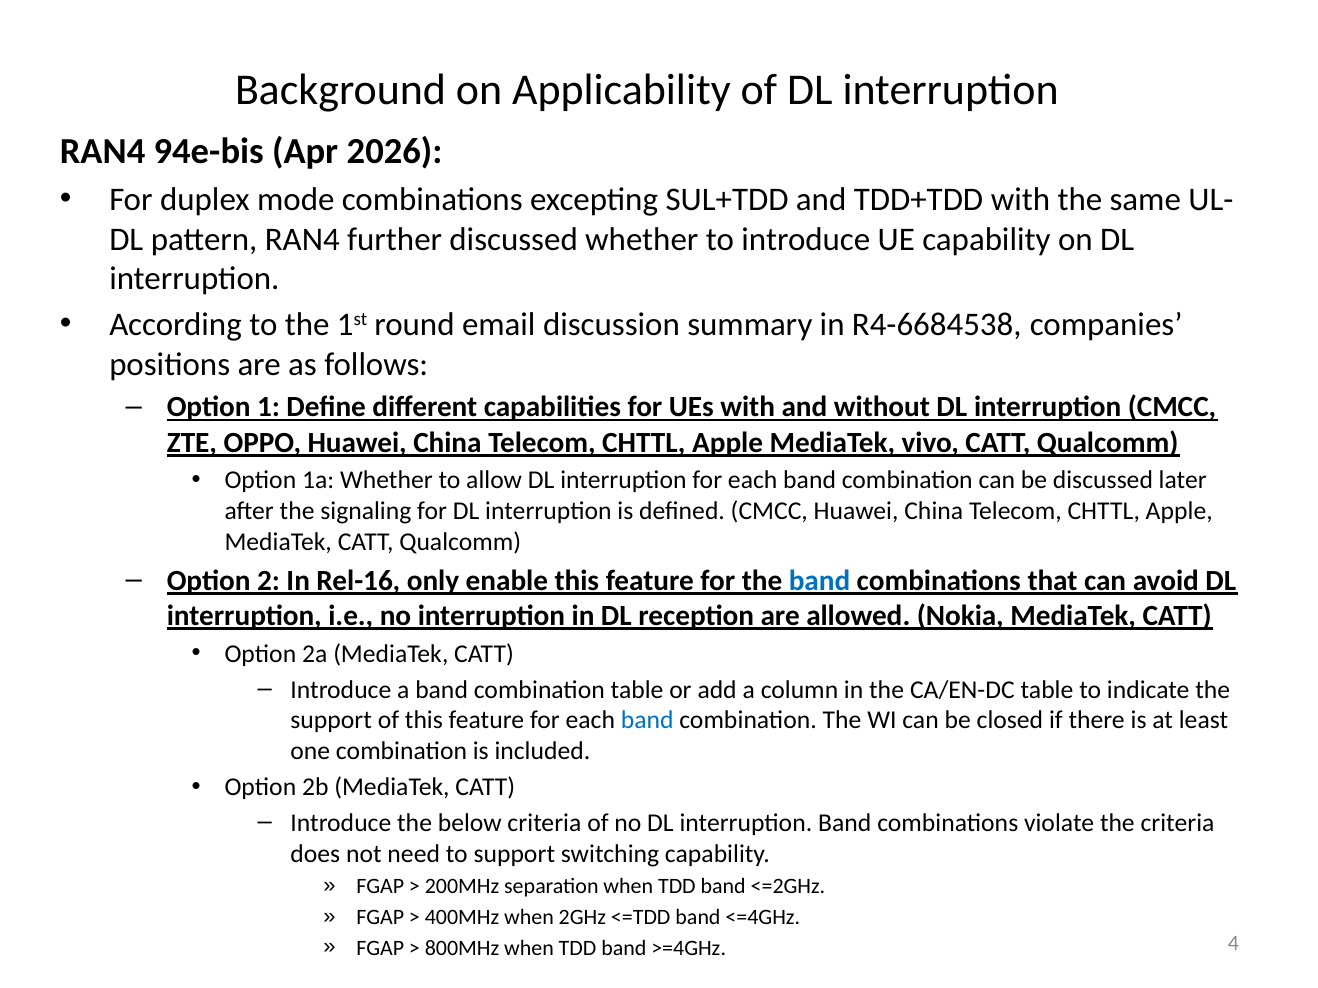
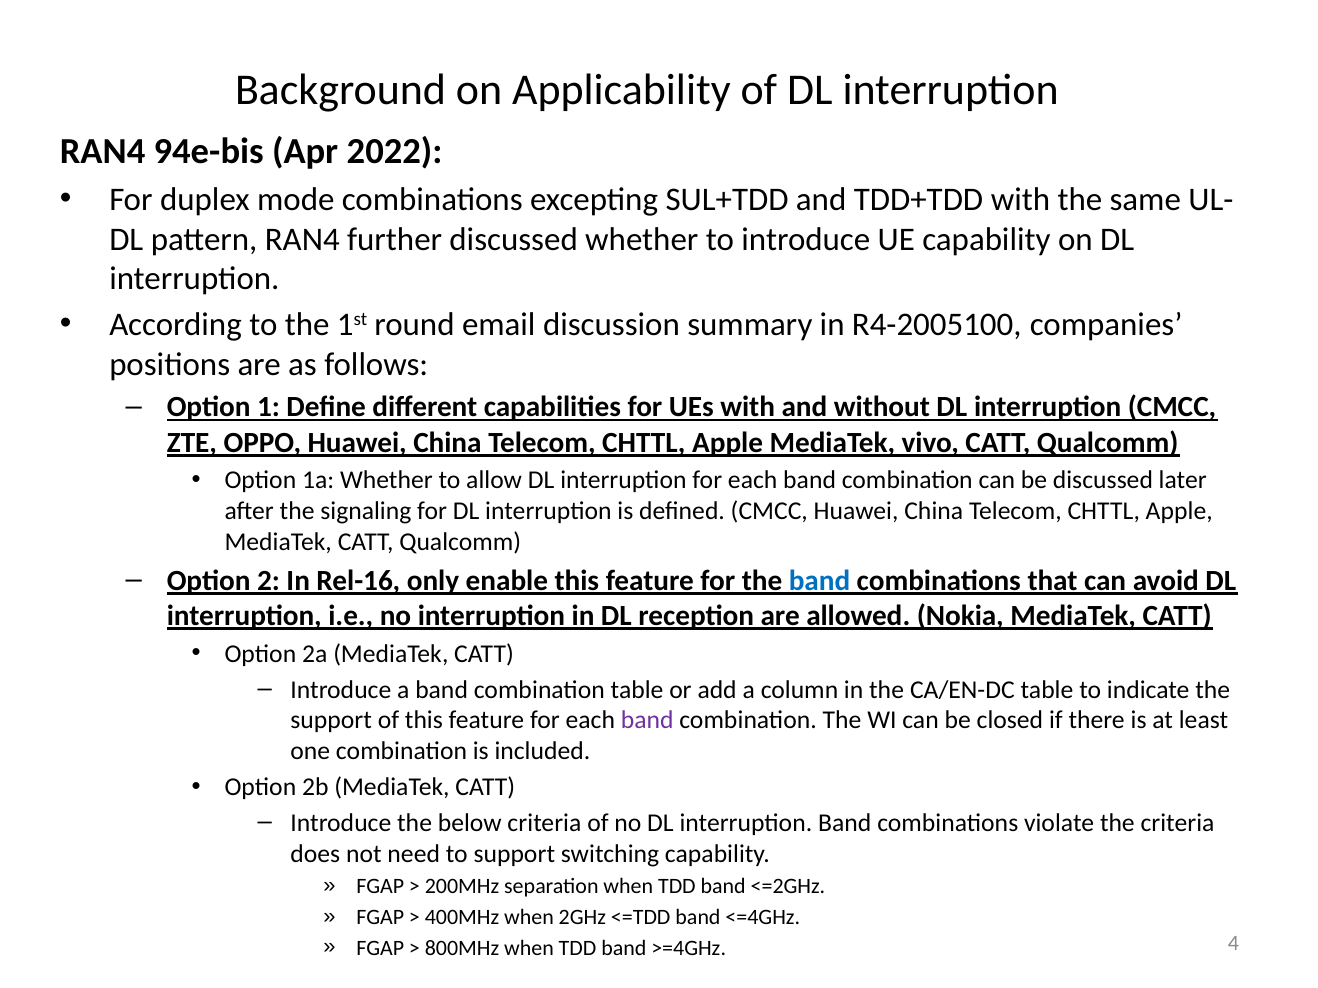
2026: 2026 -> 2022 (395, 152)
R4-6684538: R4-6684538 -> R4-2005100 (937, 325)
band colour: blue -> purple (647, 721)
